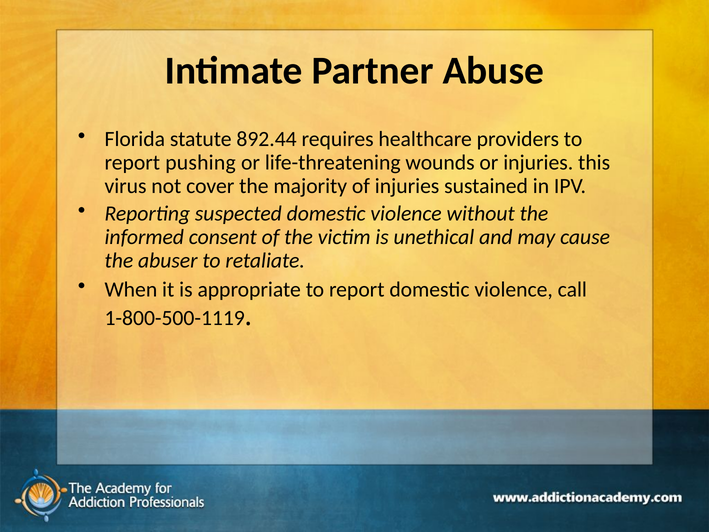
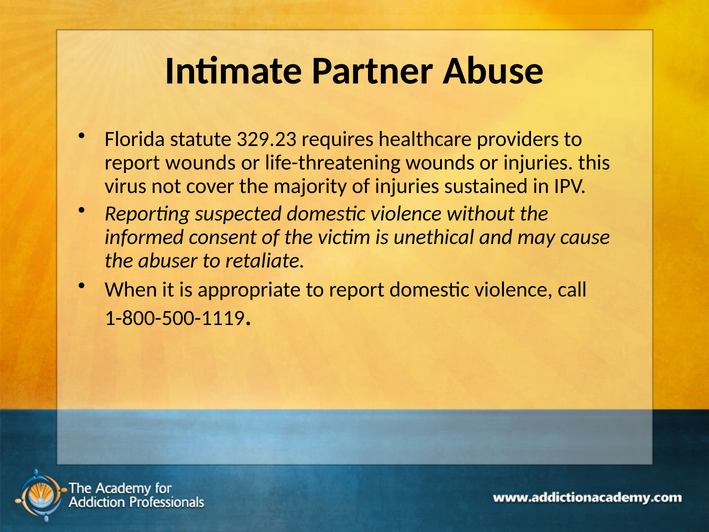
892.44: 892.44 -> 329.23 (267, 139)
report pushing: pushing -> wounds (200, 163)
